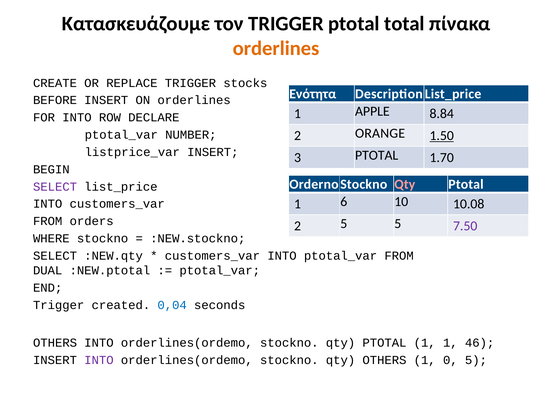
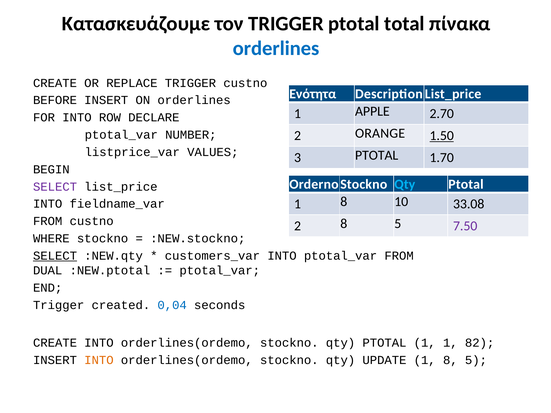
orderlines colour: orange -> blue (276, 48)
TRIGGER stocks: stocks -> custno (245, 83)
8.84: 8.84 -> 2.70 (442, 114)
listprice_var INSERT: INSERT -> VALUES (213, 152)
Qty colour: pink -> light blue (405, 184)
6: 6 -> 8 (344, 202)
10.08: 10.08 -> 33.08 (469, 204)
INTO customers_var: customers_var -> fieldname_var (117, 204)
FROM orders: orders -> custno (92, 221)
2 5: 5 -> 8 (344, 224)
SELECT underline: none -> present (55, 256)
OTHERS: OTHERS -> CREATE (55, 343)
46: 46 -> 82 (480, 343)
INTO colour: purple -> orange (99, 360)
qty OTHERS: OTHERS -> UPDATE (384, 360)
0: 0 -> 8 (450, 360)
